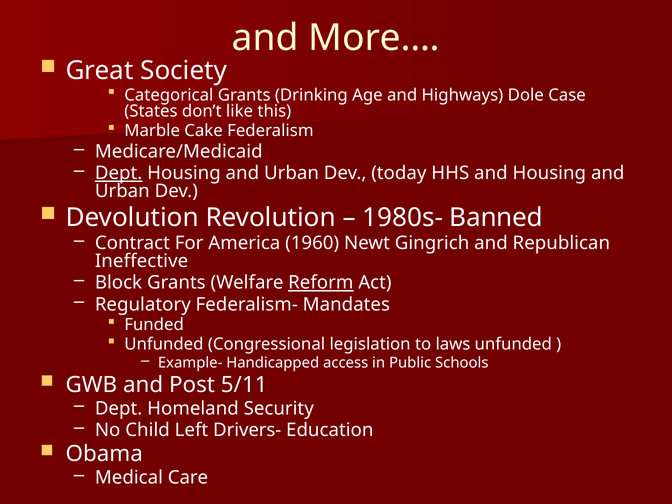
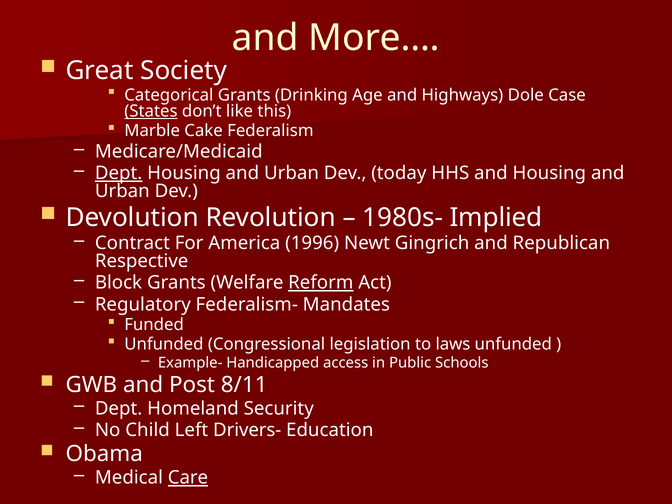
States underline: none -> present (151, 111)
Banned: Banned -> Implied (496, 218)
1960: 1960 -> 1996 (312, 243)
Ineffective: Ineffective -> Respective (142, 261)
5/11: 5/11 -> 8/11 (244, 385)
Care underline: none -> present (188, 478)
